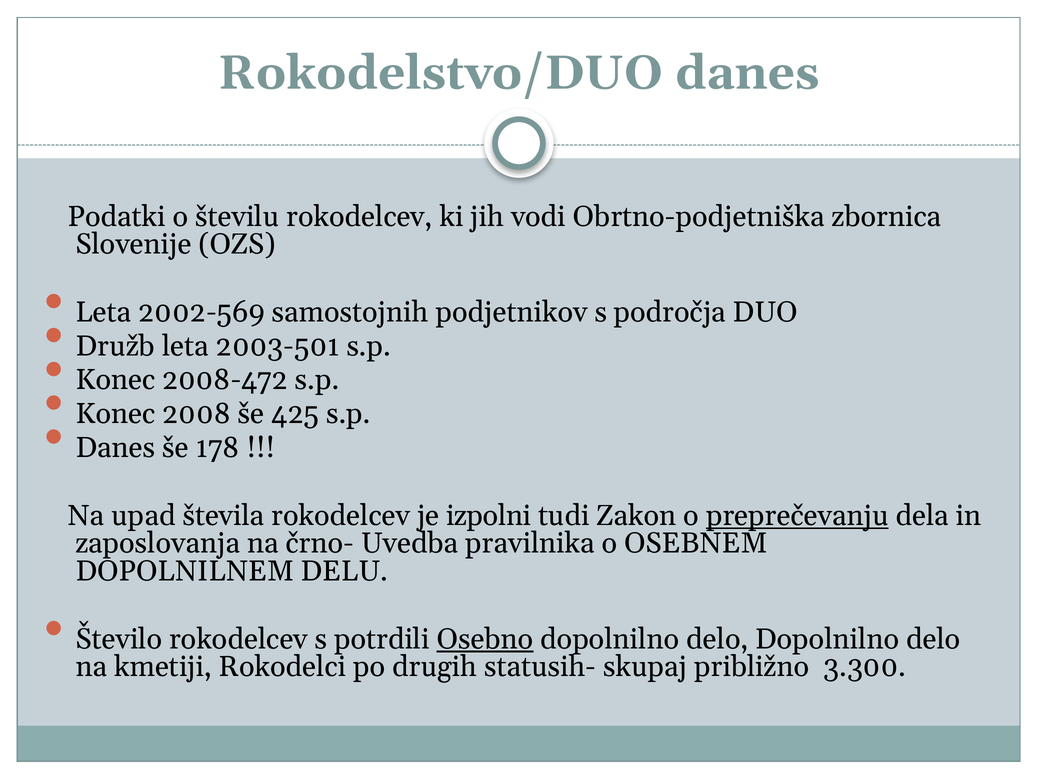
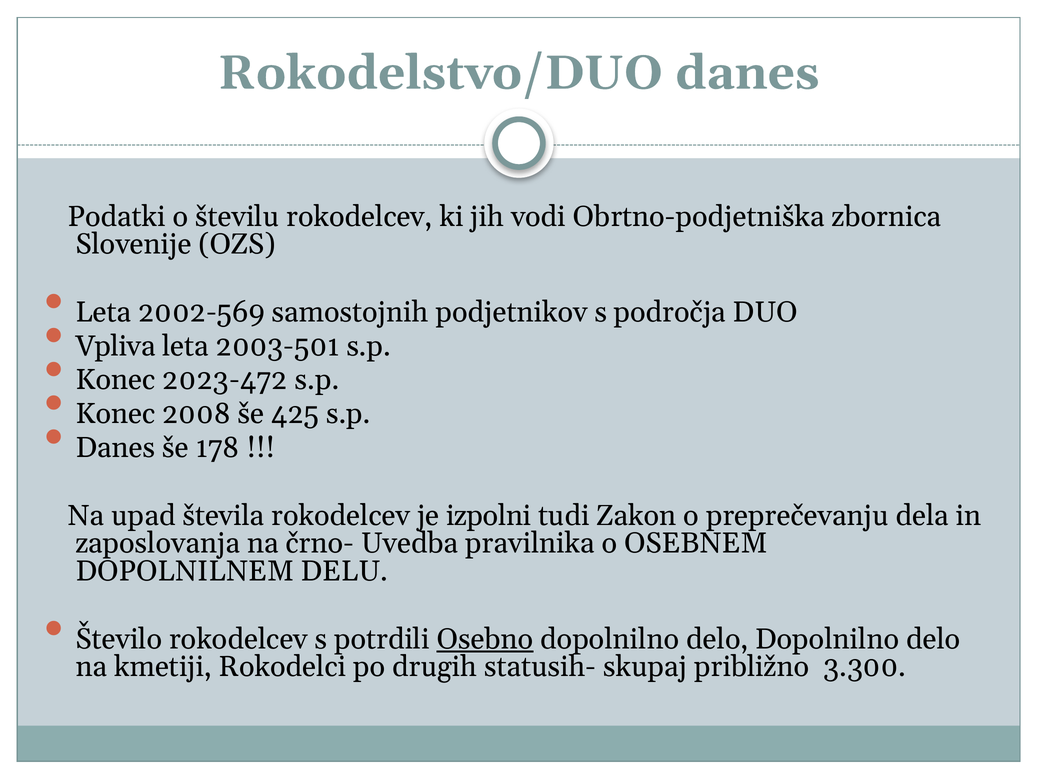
Družb: Družb -> Vpliva (116, 346)
2008-472: 2008-472 -> 2023-472 (225, 380)
preprečevanju underline: present -> none (797, 515)
